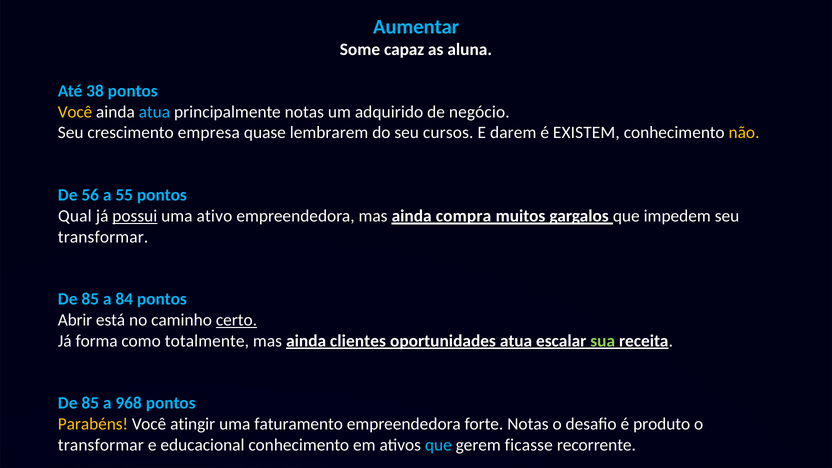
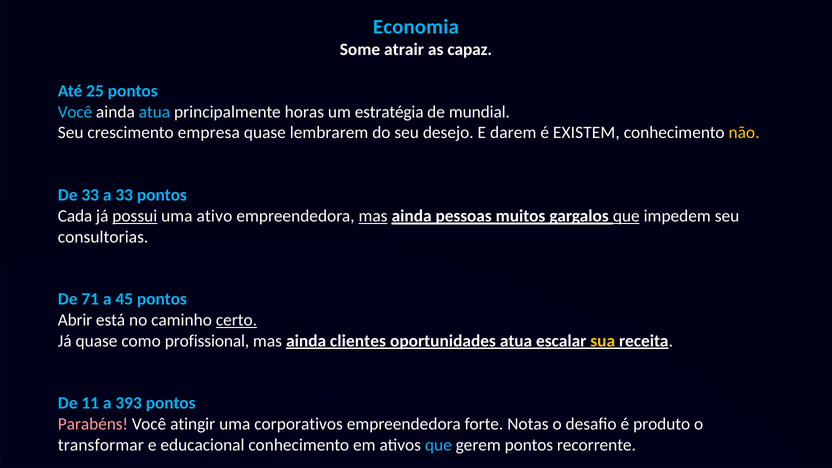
Aumentar: Aumentar -> Economia (416, 27)
capaz: capaz -> atrair (404, 50)
aluna: aluna -> capaz (470, 50)
38: 38 -> 25 (95, 91)
Você colour: yellow -> light blue (75, 112)
principalmente notas: notas -> horas (304, 112)
adquirido: adquirido -> estratégia (389, 112)
negócio: negócio -> mundial (479, 112)
cursos: cursos -> desejo (448, 133)
De 56: 56 -> 33 (90, 195)
a 55: 55 -> 33 (124, 195)
Qual: Qual -> Cada (75, 216)
mas underline: none -> present (373, 216)
compra: compra -> pessoas (464, 216)
que underline: none -> present (626, 216)
transformar: transformar -> consultorias (103, 237)
85: 85 -> 71 (90, 299)
84: 84 -> 45 (124, 299)
Já forma: forma -> quase (97, 341)
totalmente: totalmente -> profissional (207, 341)
sua colour: light green -> yellow (603, 341)
85: 85 -> 11 (90, 403)
968: 968 -> 393 (129, 403)
Parabéns colour: yellow -> pink (93, 424)
faturamento: faturamento -> corporativos (299, 424)
gerem ficasse: ficasse -> pontos (529, 445)
